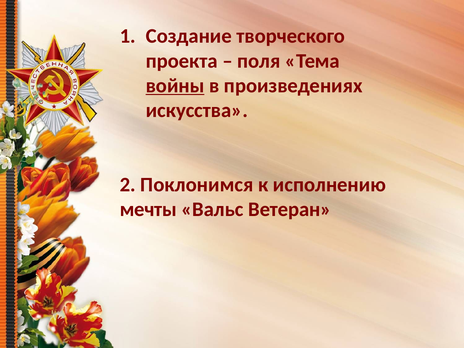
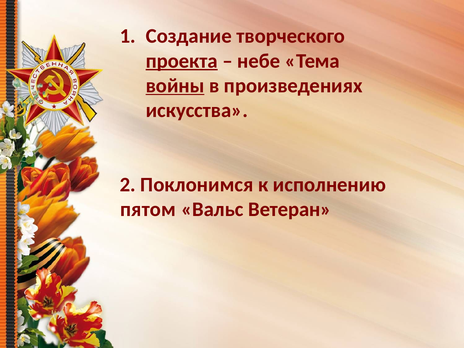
проекта underline: none -> present (182, 61)
поля: поля -> небе (259, 61)
мечты: мечты -> пятом (148, 209)
